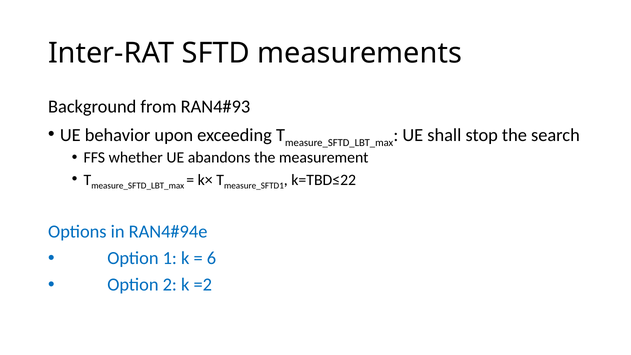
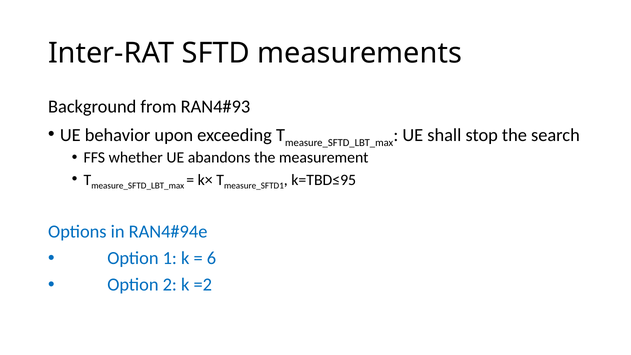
k=TBD≤22: k=TBD≤22 -> k=TBD≤95 (324, 180)
